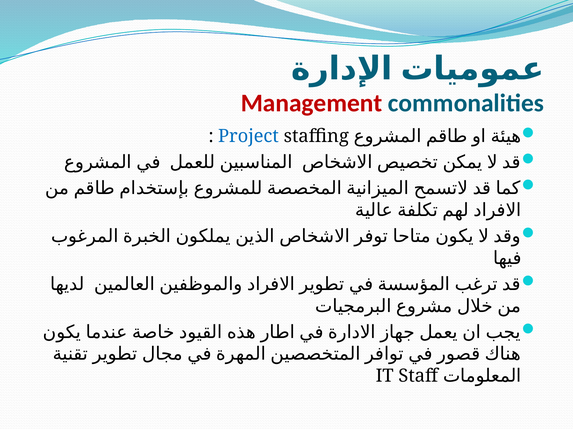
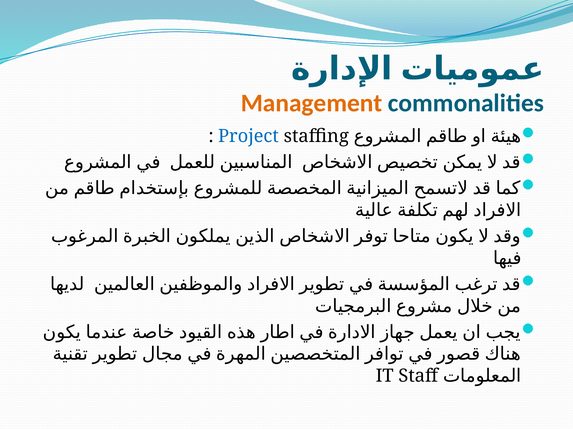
Management colour: red -> orange (311, 103)
